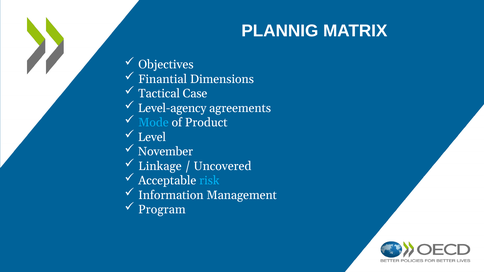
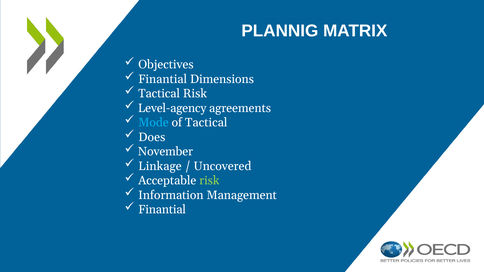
Tactical Case: Case -> Risk (195, 94)
of Product: Product -> Tactical (206, 123)
Level: Level -> Does (152, 137)
risk colour: light blue -> light green (209, 181)
Program: Program -> Finantial (162, 210)
